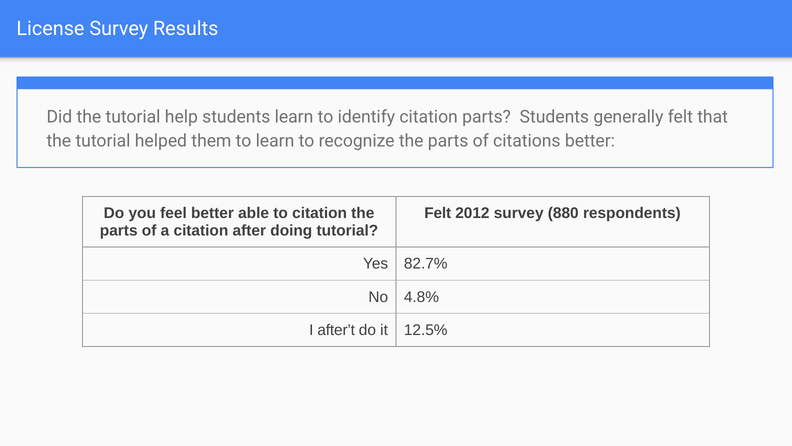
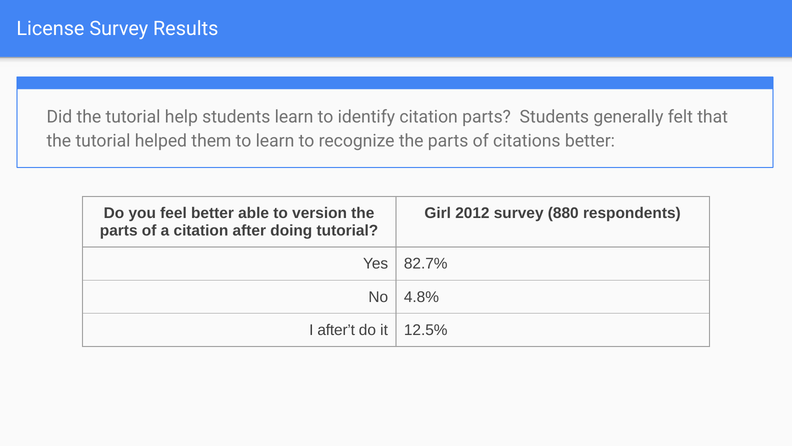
to citation: citation -> version (320, 213)
Felt: Felt -> Girl (438, 213)
